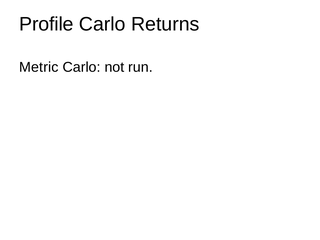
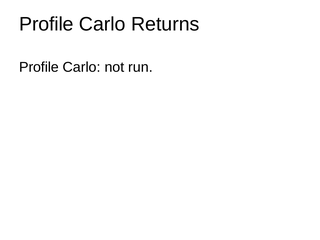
Metric: Metric -> Profile (39, 67)
